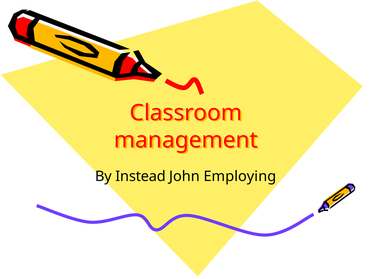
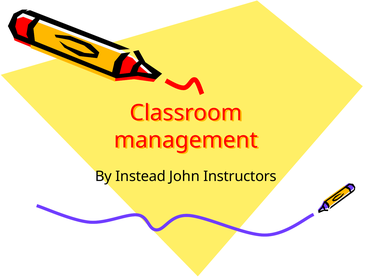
Employing: Employing -> Instructors (240, 176)
